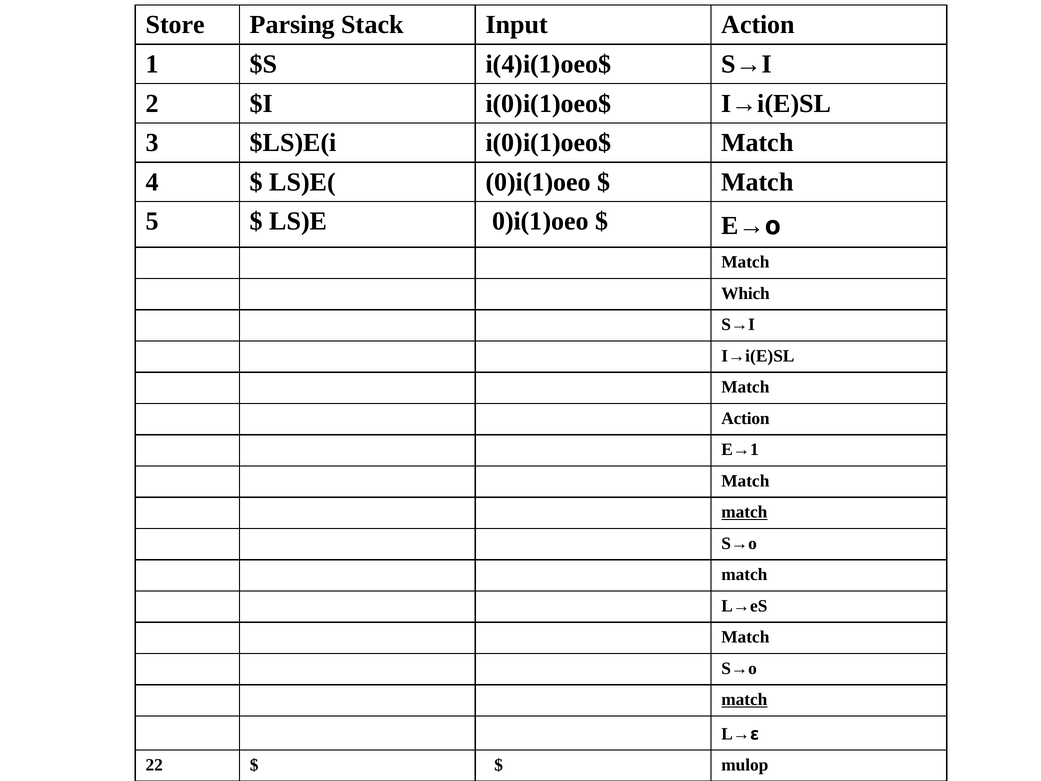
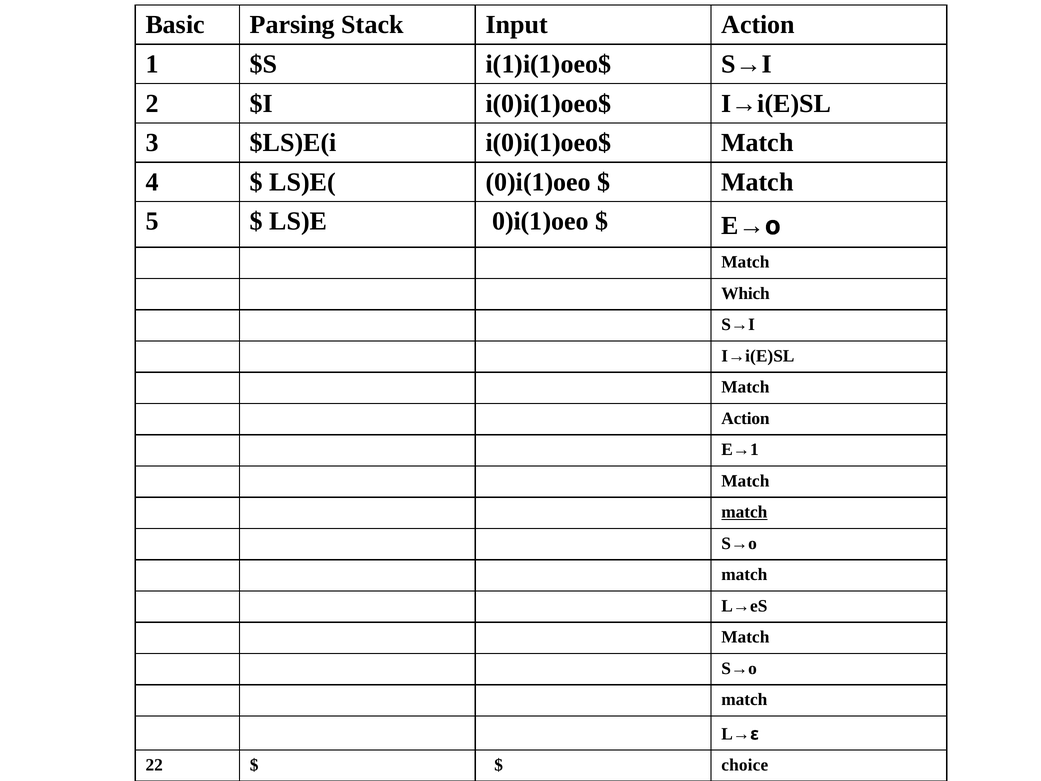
Store: Store -> Basic (175, 25)
i(4)i(1)oeo$: i(4)i(1)oeo$ -> i(1)i(1)oeo$ (548, 64)
match underline: present -> none (744, 699)
mulop: mulop -> choice (745, 765)
